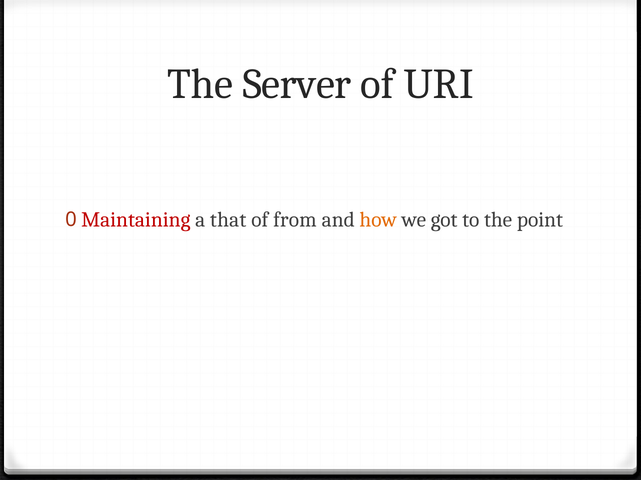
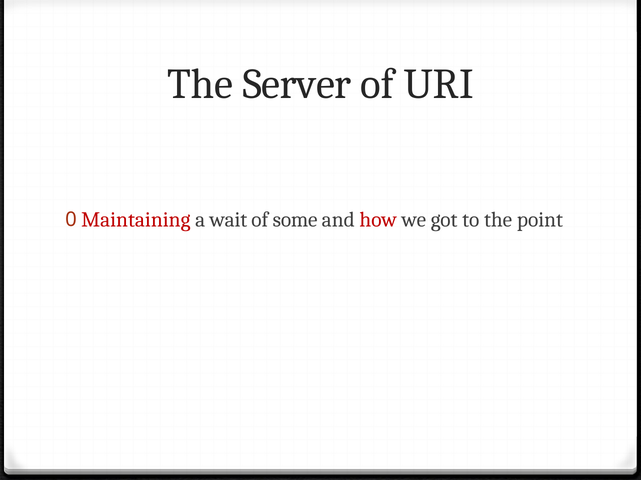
that: that -> wait (228, 220)
from: from -> some (295, 220)
how colour: orange -> red (378, 220)
